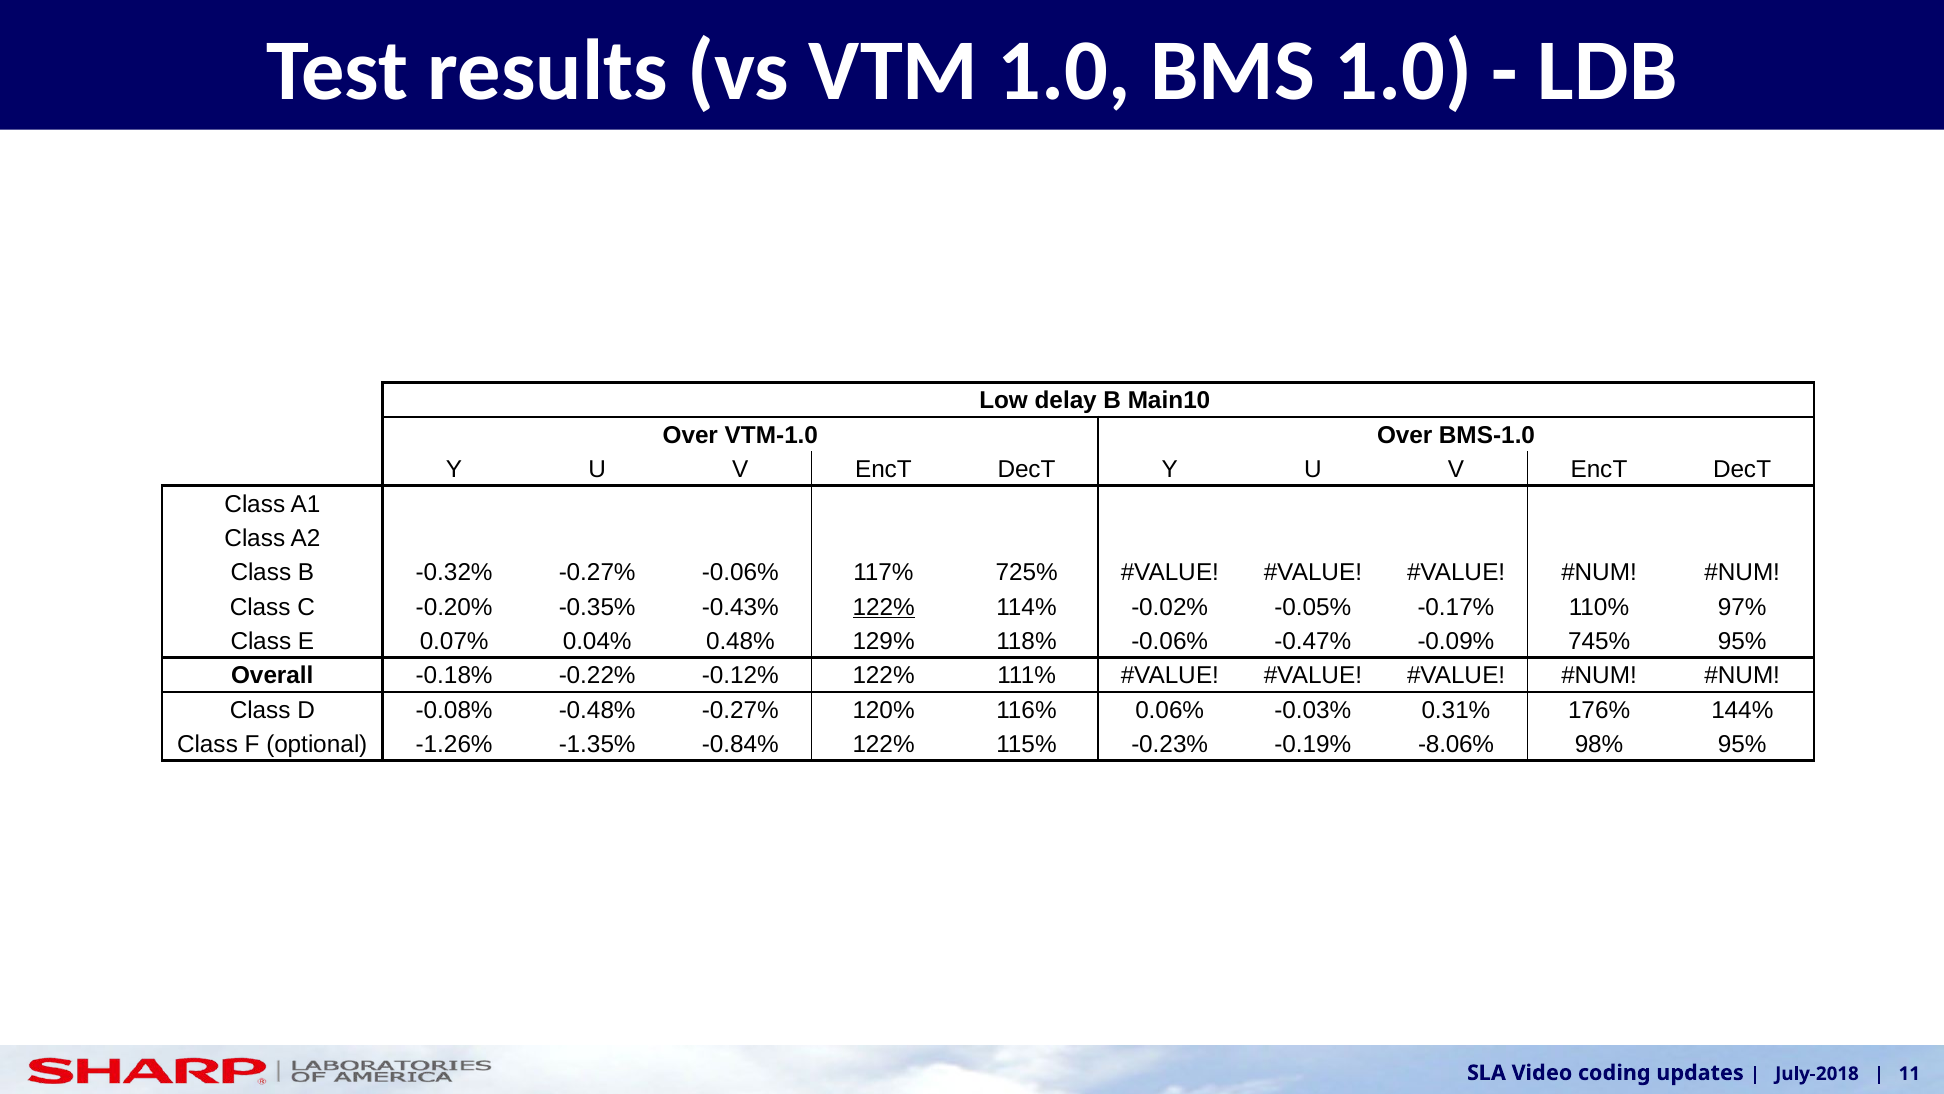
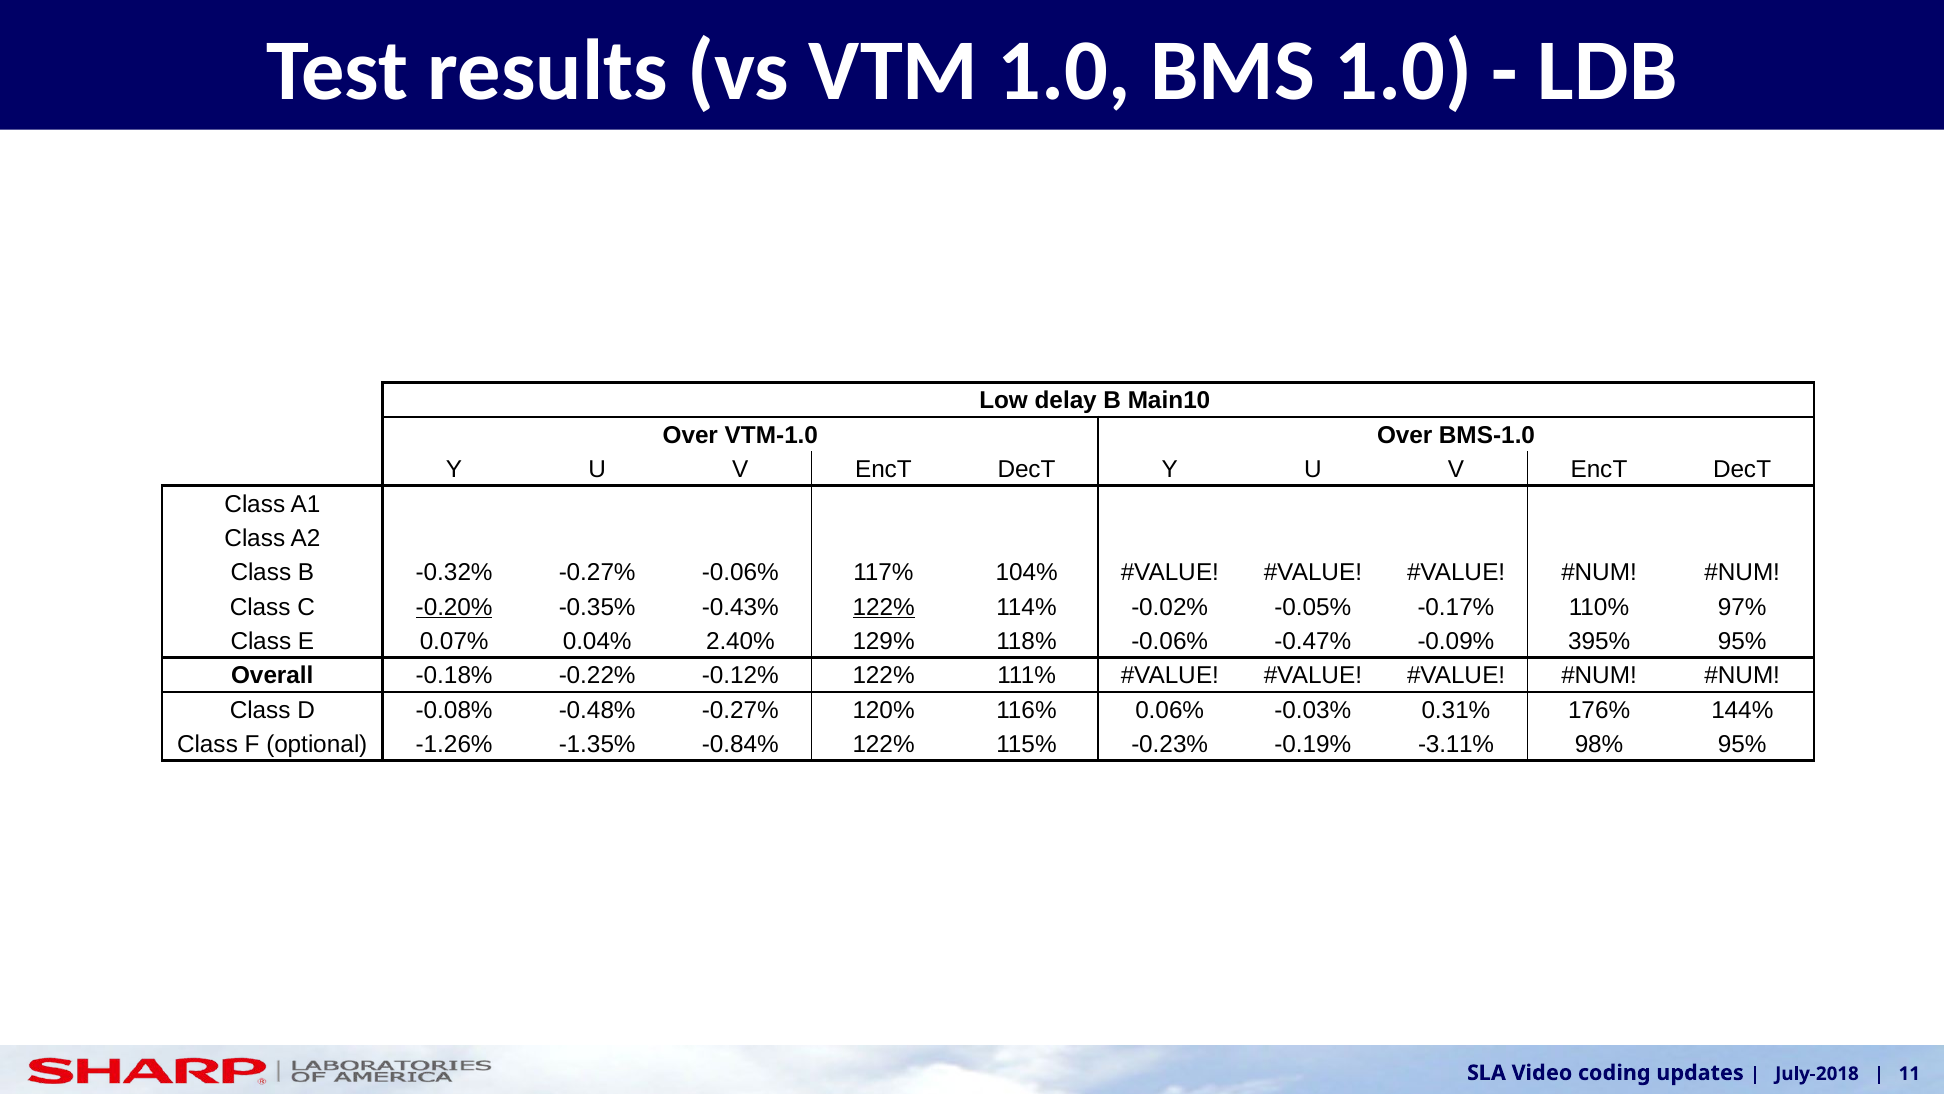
725%: 725% -> 104% (1027, 573)
-0.20% underline: none -> present (454, 607)
0.48%: 0.48% -> 2.40% (740, 641)
745%: 745% -> 395% (1599, 641)
-8.06%: -8.06% -> -3.11% (1456, 744)
